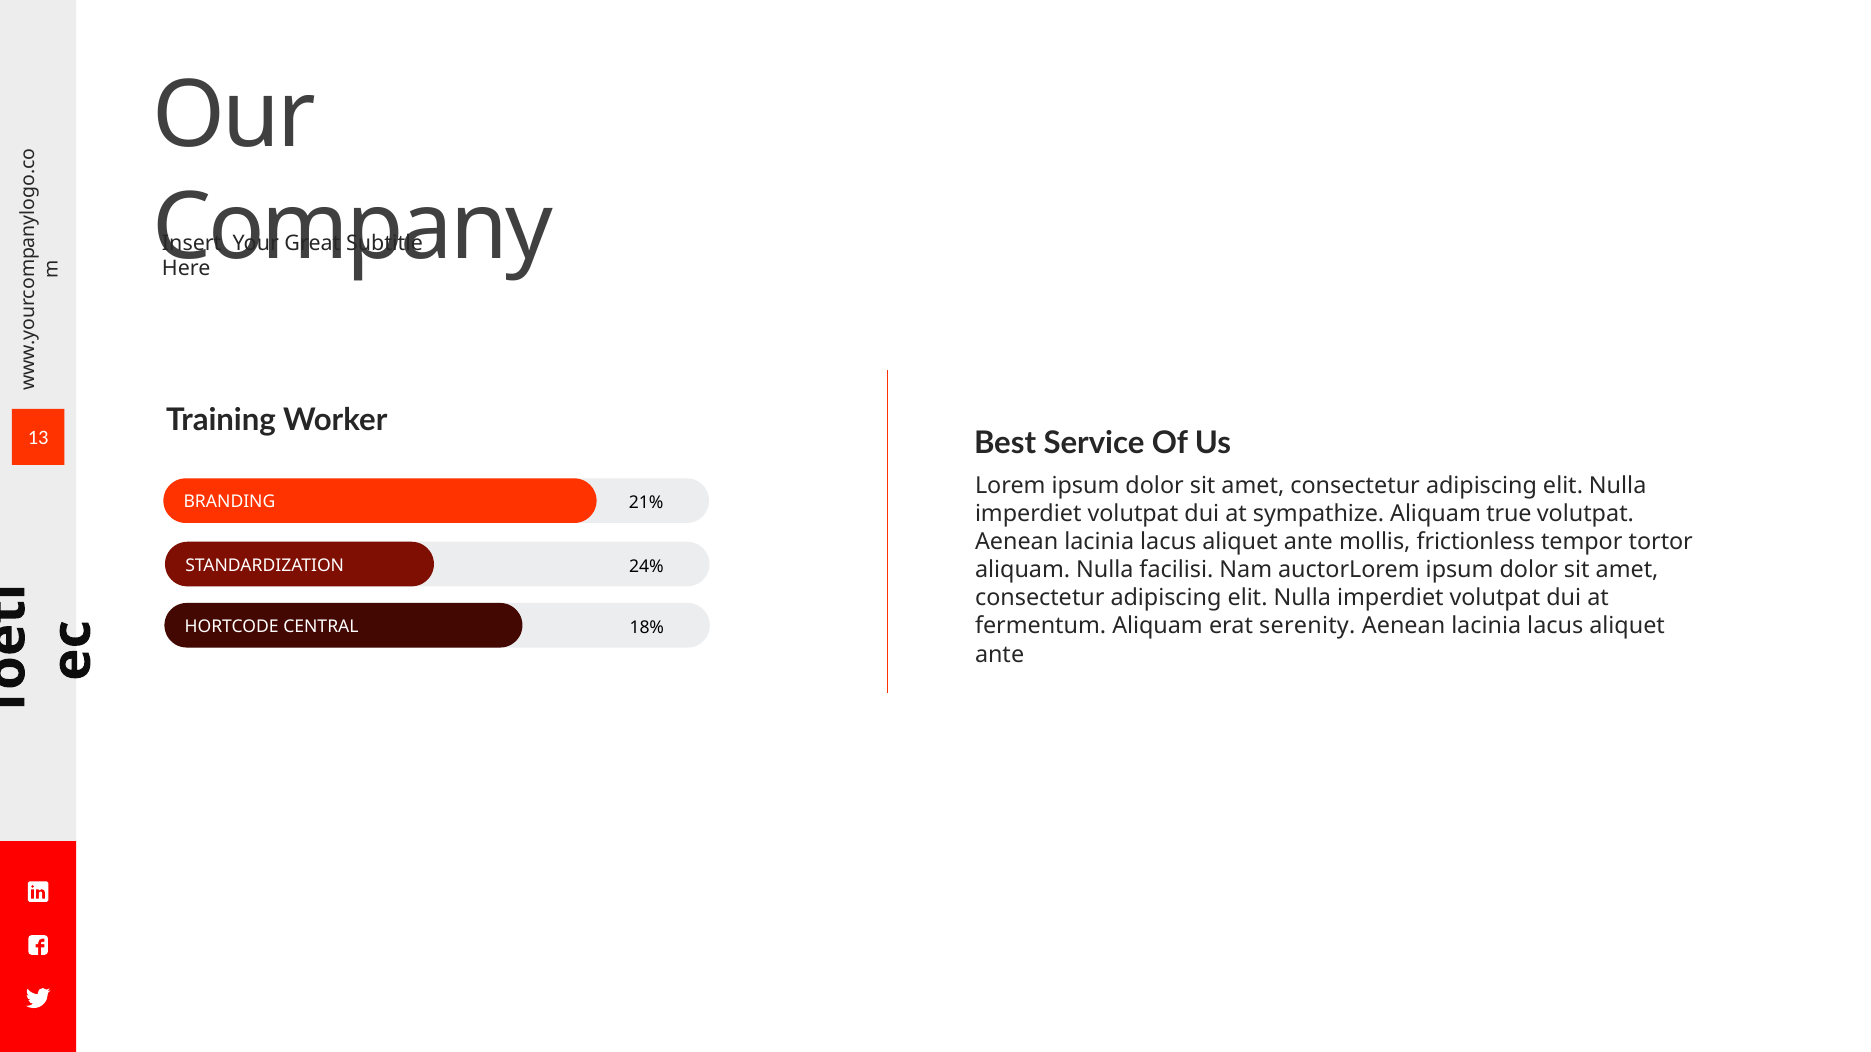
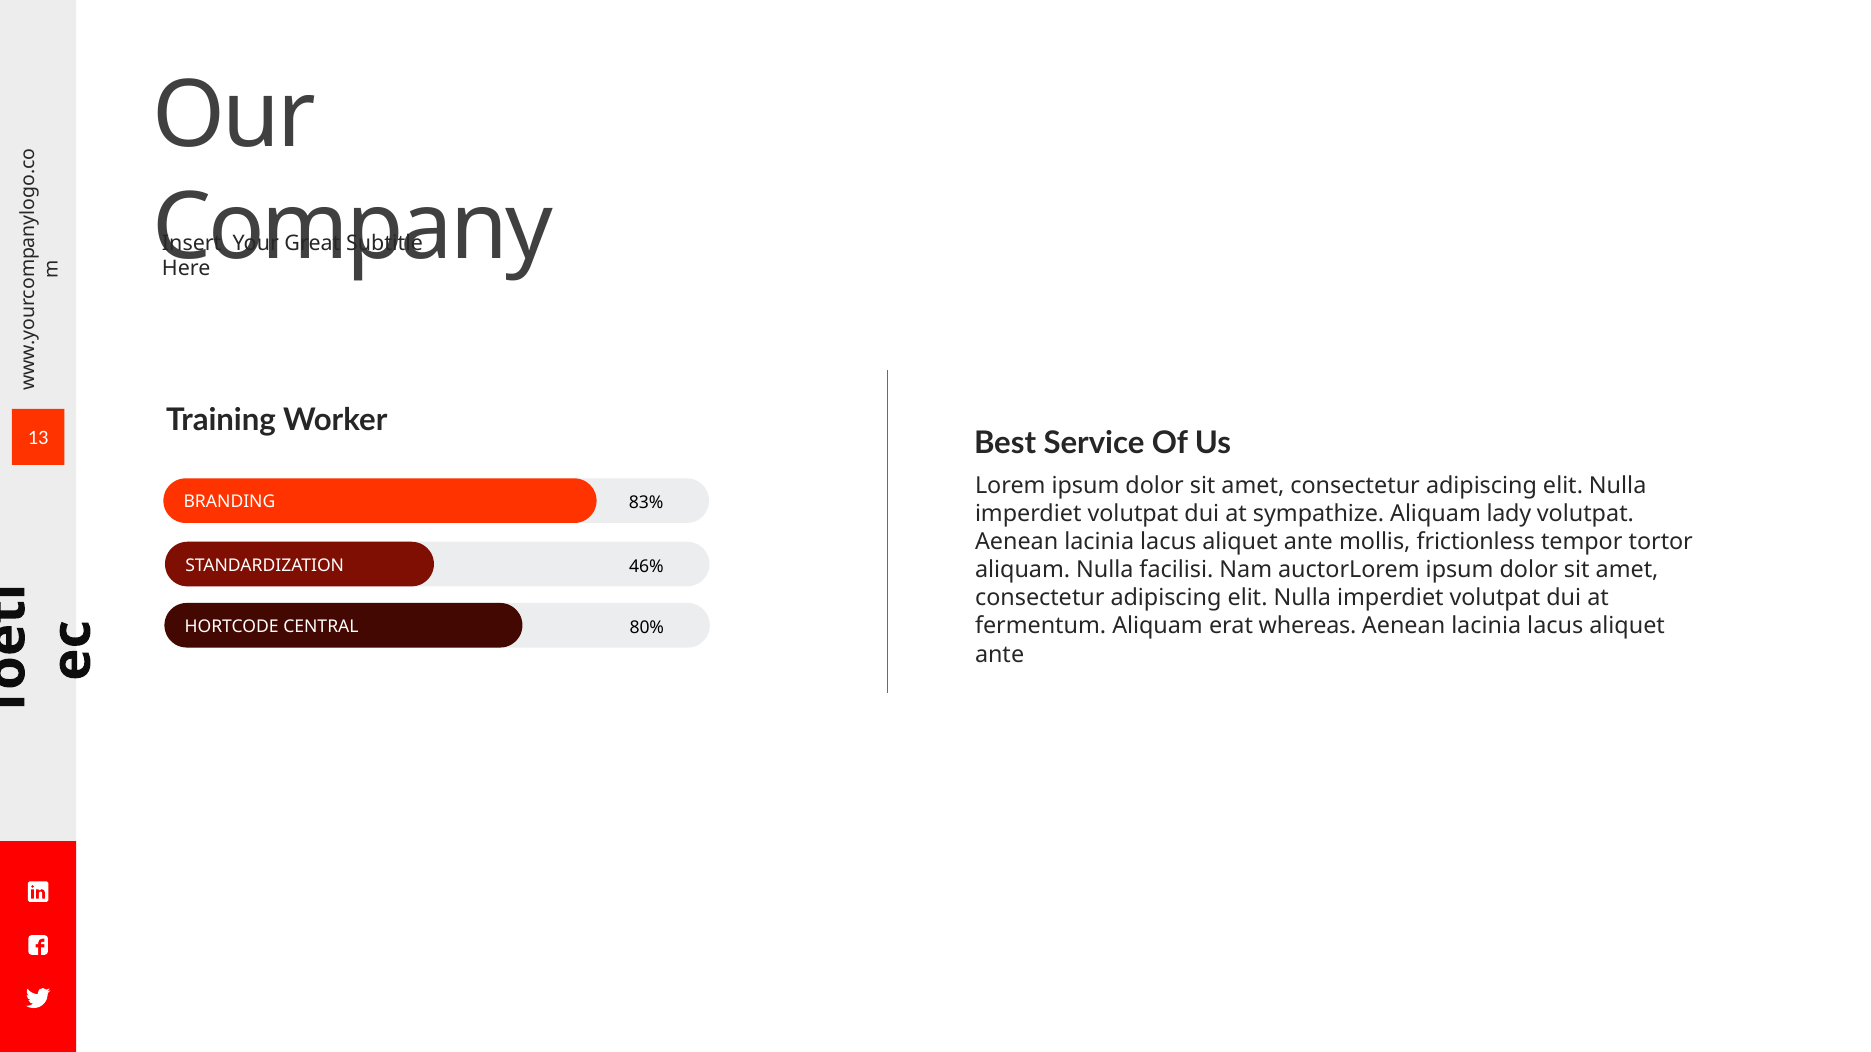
21%: 21% -> 83% (646, 503)
true: true -> lady (1509, 514)
24%: 24% -> 46% (646, 567)
serenity: serenity -> whereas (1308, 627)
18%: 18% -> 80% (647, 628)
